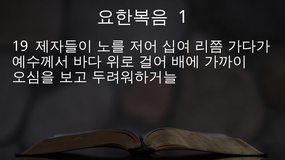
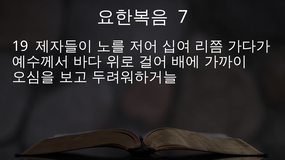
1: 1 -> 7 (183, 17)
